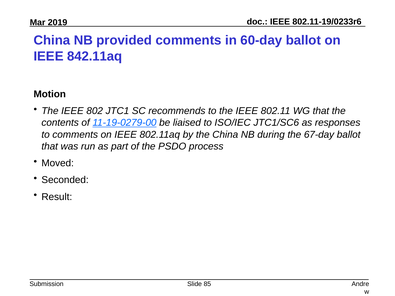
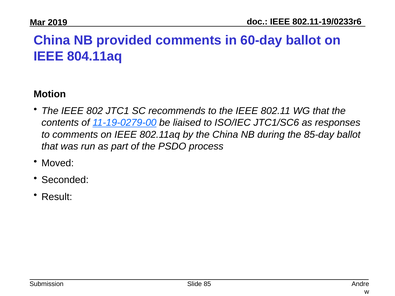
842.11aq: 842.11aq -> 804.11aq (95, 56)
67-day: 67-day -> 85-day (319, 135)
